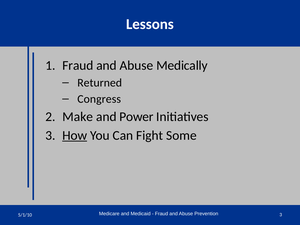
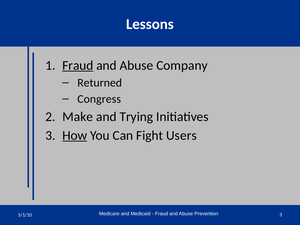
Fraud underline: none -> present (78, 65)
Medically: Medically -> Company (182, 65)
Power: Power -> Trying (136, 117)
Some: Some -> Users (181, 135)
